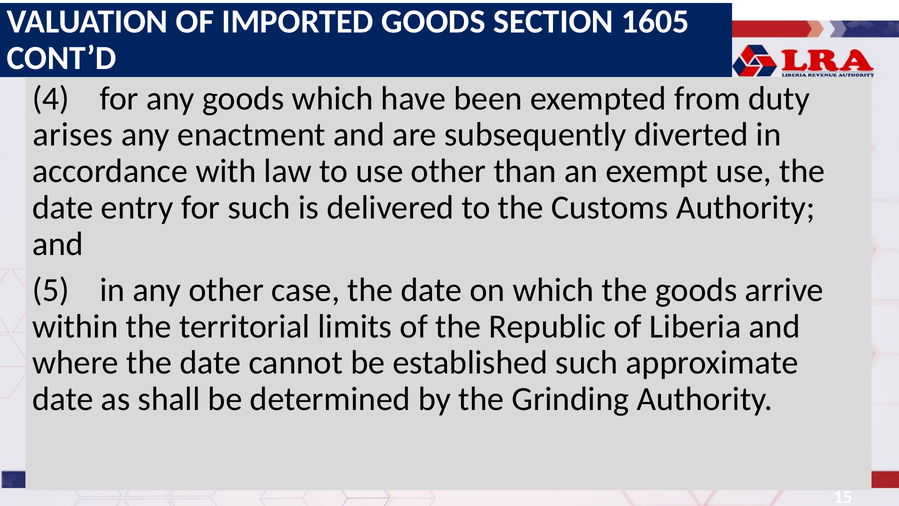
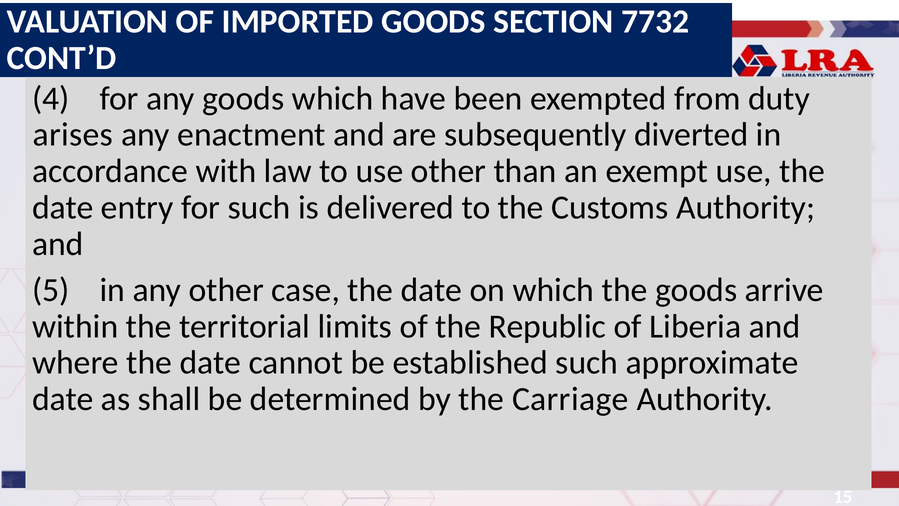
1605: 1605 -> 7732 (655, 22)
Grinding: Grinding -> Carriage (570, 399)
